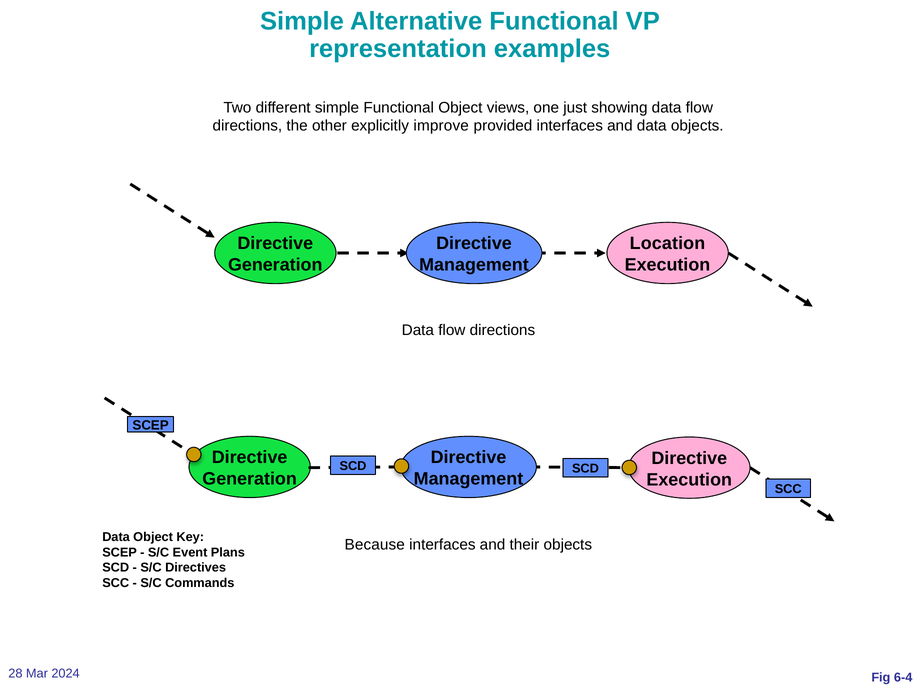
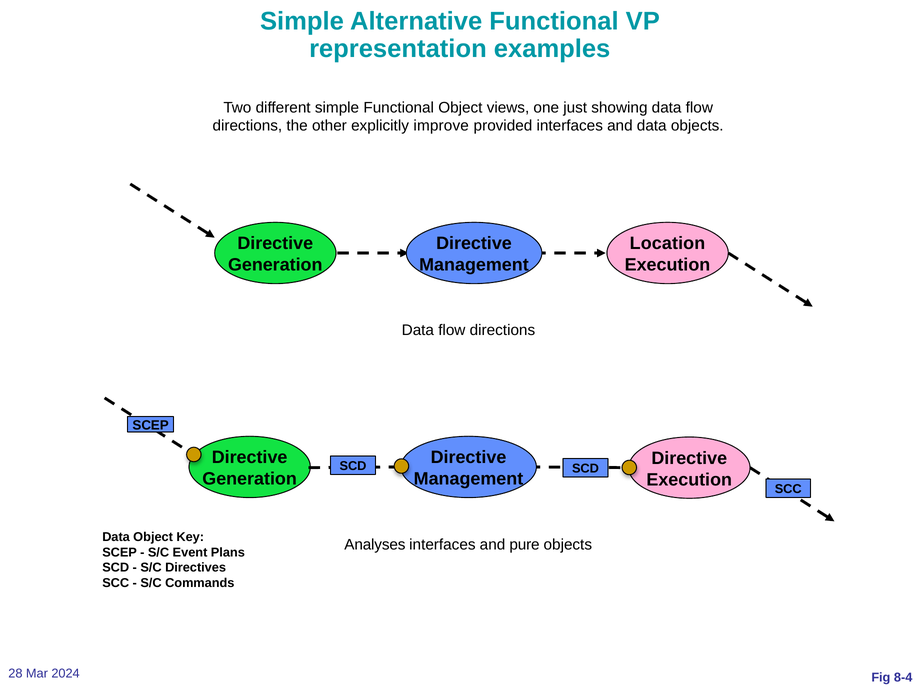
Because: Because -> Analyses (375, 545)
their: their -> pure (525, 545)
6-4: 6-4 -> 8-4 (903, 677)
